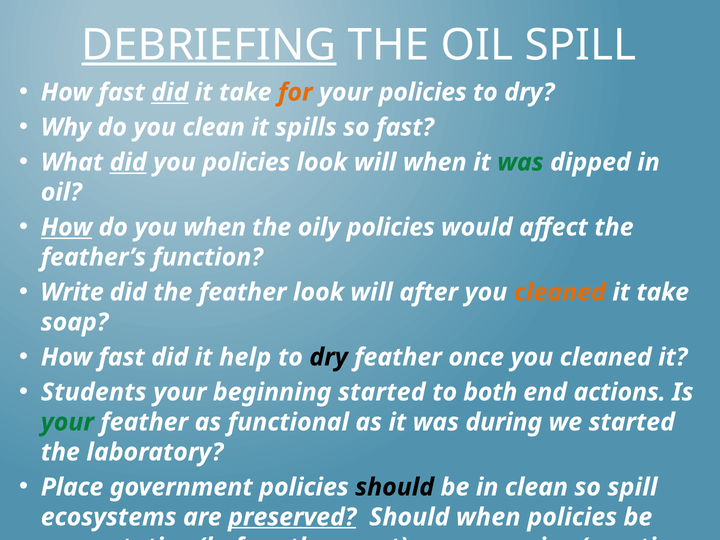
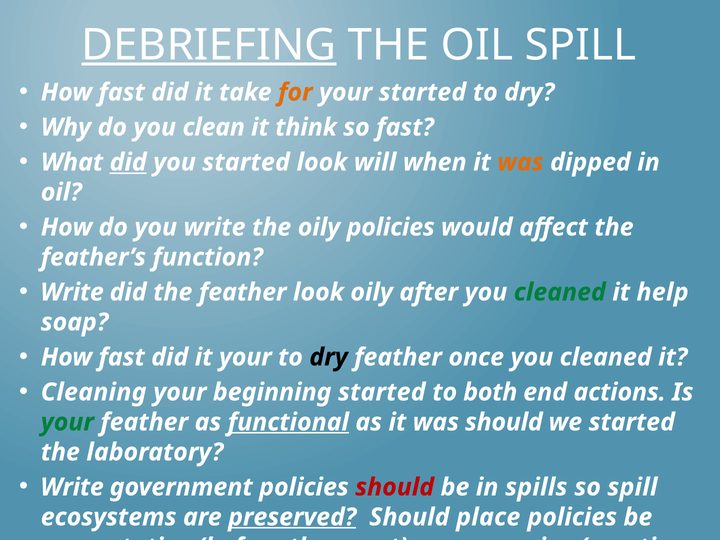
did underline: present -> none (170, 92)
your policies: policies -> started (422, 92)
spills: spills -> think (306, 127)
you policies: policies -> started (246, 162)
was colour: green -> orange (520, 162)
How underline: present -> none (67, 227)
you when: when -> write (214, 227)
feather look will: will -> oily (372, 292)
cleaned colour: orange -> green (560, 292)
take: take -> help (663, 292)
it help: help -> your (245, 357)
Students: Students -> Cleaning (94, 392)
functional underline: none -> present (288, 422)
was during: during -> should (504, 422)
Place: Place -> Write (72, 487)
should colour: black -> red (395, 487)
in clean: clean -> spills (536, 487)
Should when: when -> place (488, 517)
